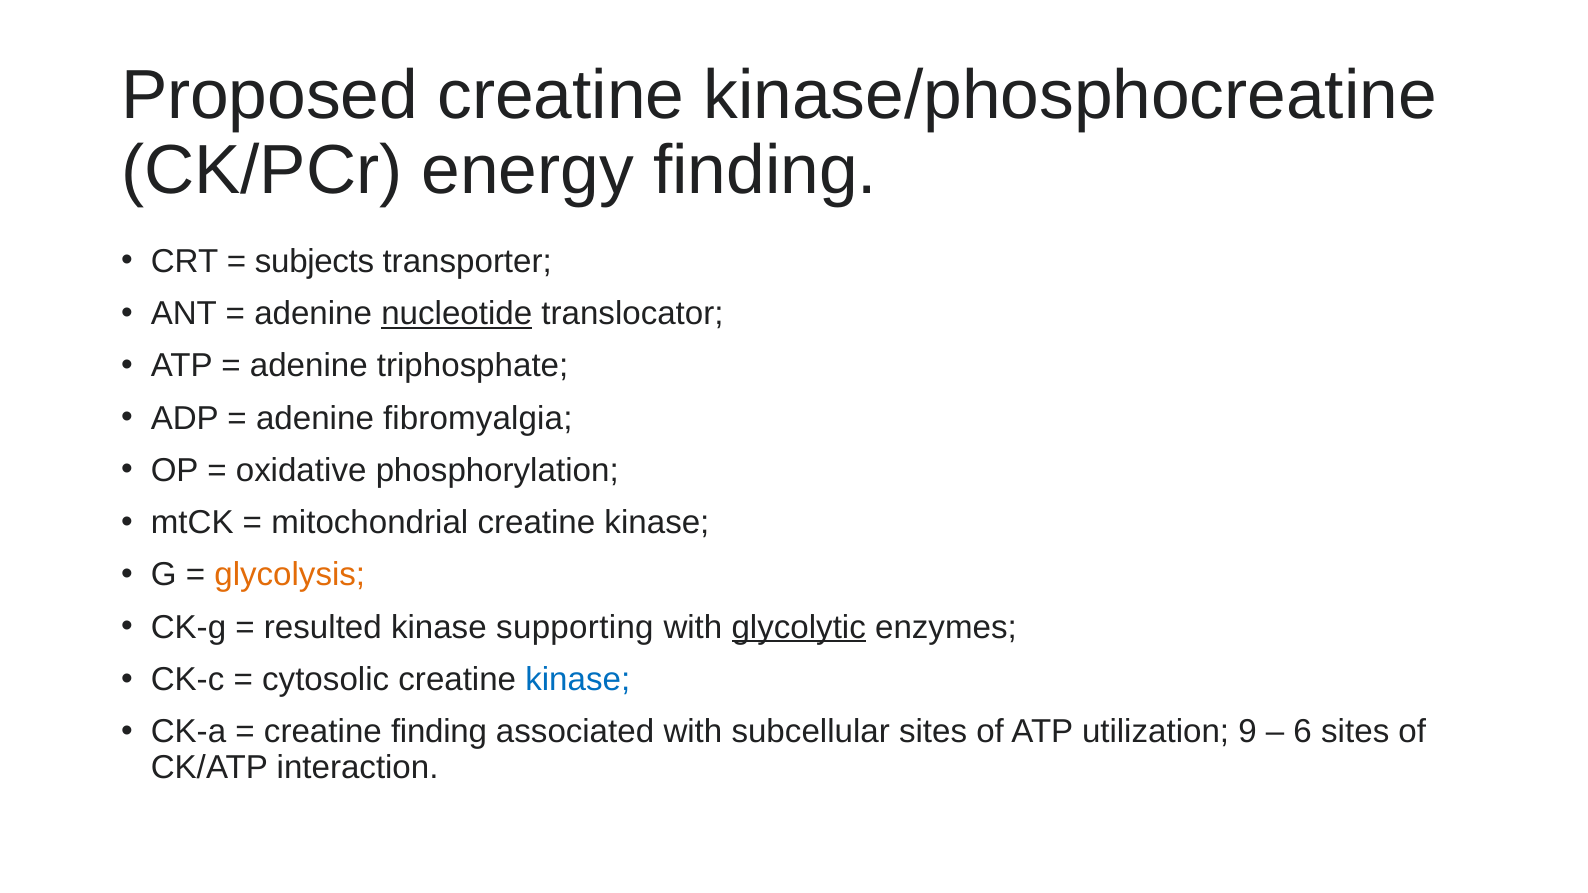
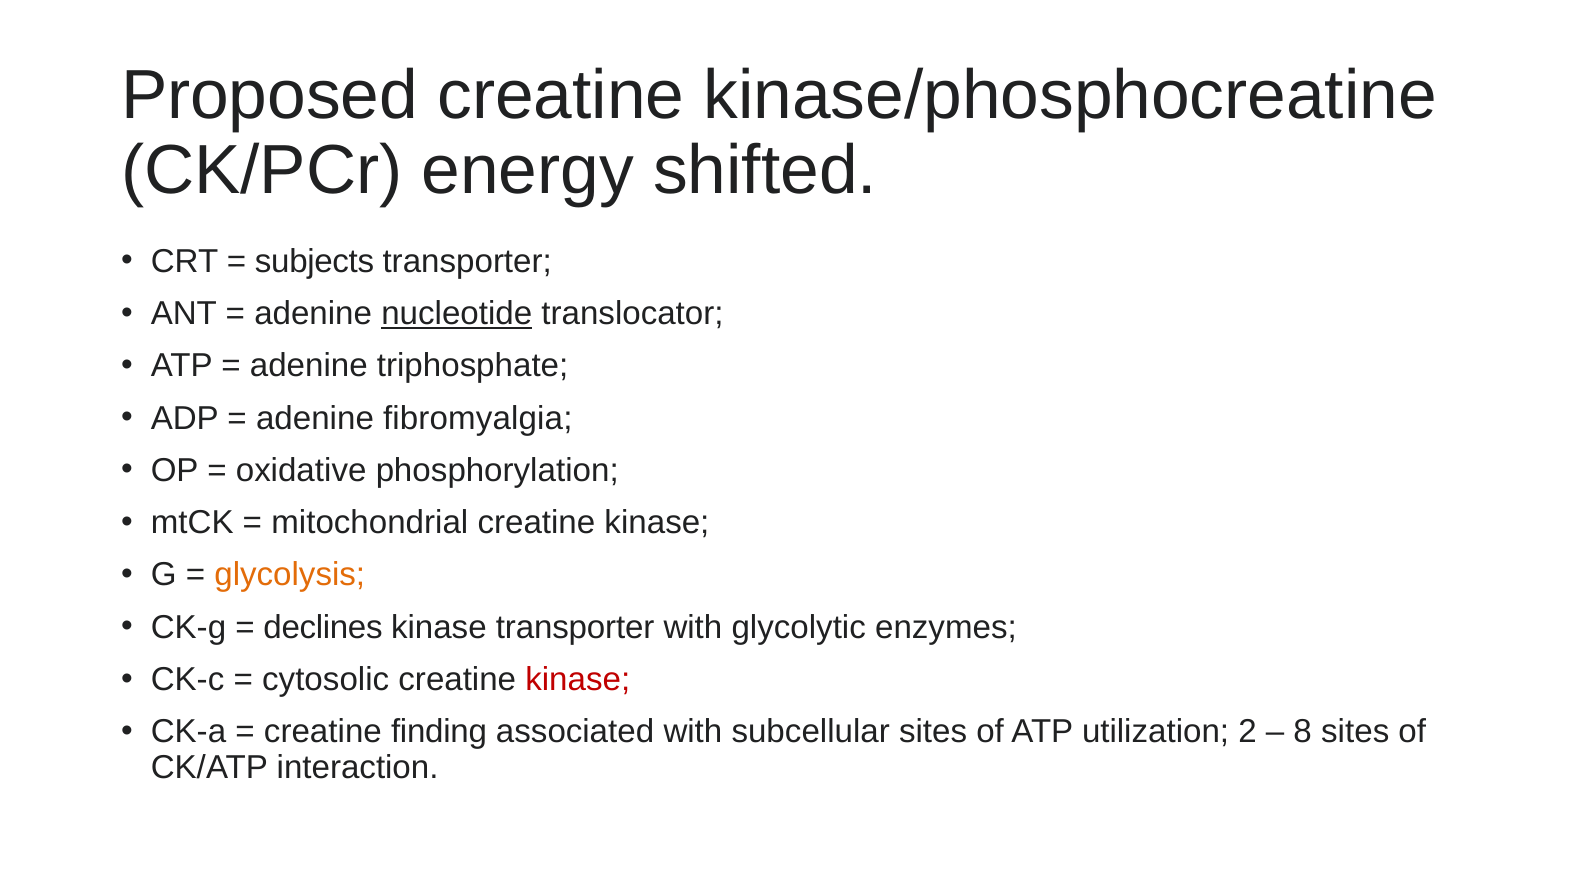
energy finding: finding -> shifted (765, 171)
resulted: resulted -> declines (323, 627)
kinase supporting: supporting -> transporter (575, 627)
glycolytic underline: present -> none (799, 627)
kinase colour: blue -> red (578, 680)
9: 9 -> 2 (1248, 732)
6: 6 -> 8 (1303, 732)
